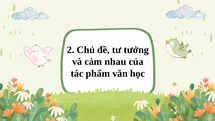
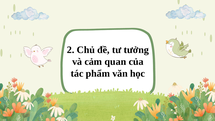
nhau: nhau -> quan (115, 62)
